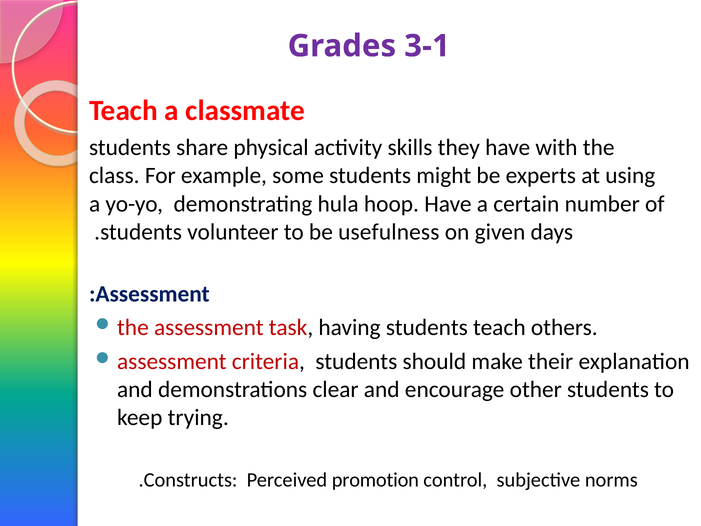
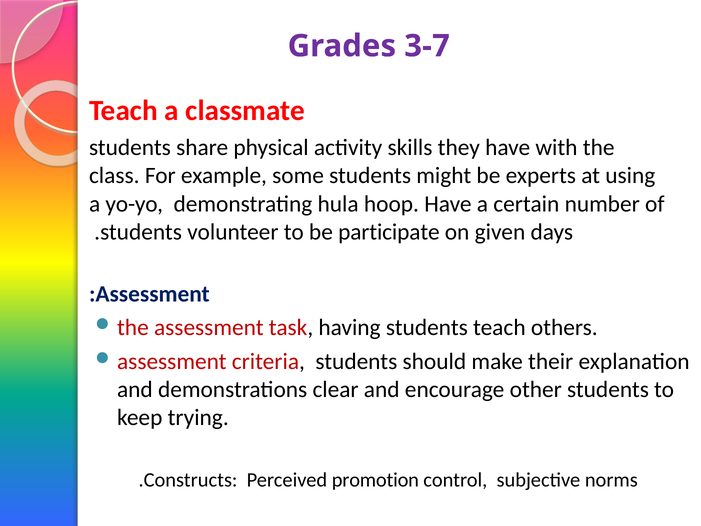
3-1: 3-1 -> 3-7 (427, 46)
usefulness: usefulness -> participate (389, 232)
